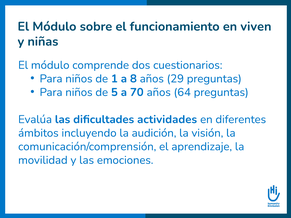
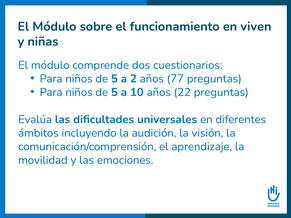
1: 1 -> 5 (114, 79)
8: 8 -> 2 (133, 79)
29: 29 -> 77 (175, 79)
70: 70 -> 10 (137, 92)
64: 64 -> 22 (182, 92)
actividades: actividades -> universales (167, 119)
